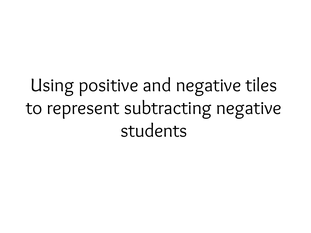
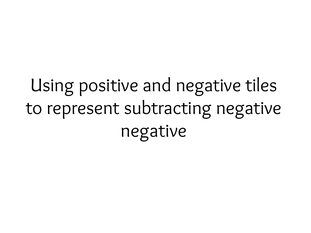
students: students -> negative (154, 131)
